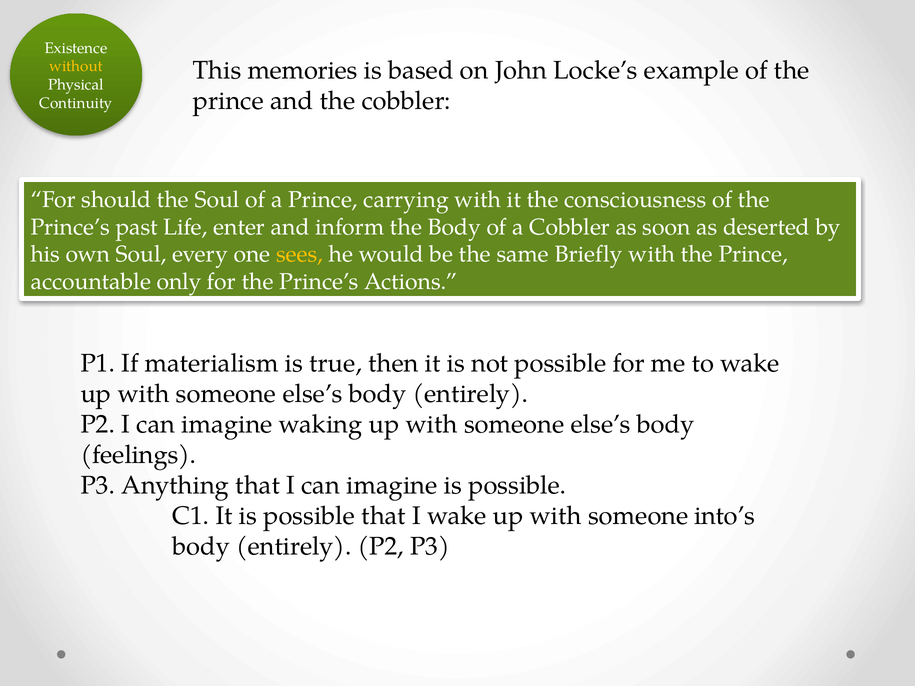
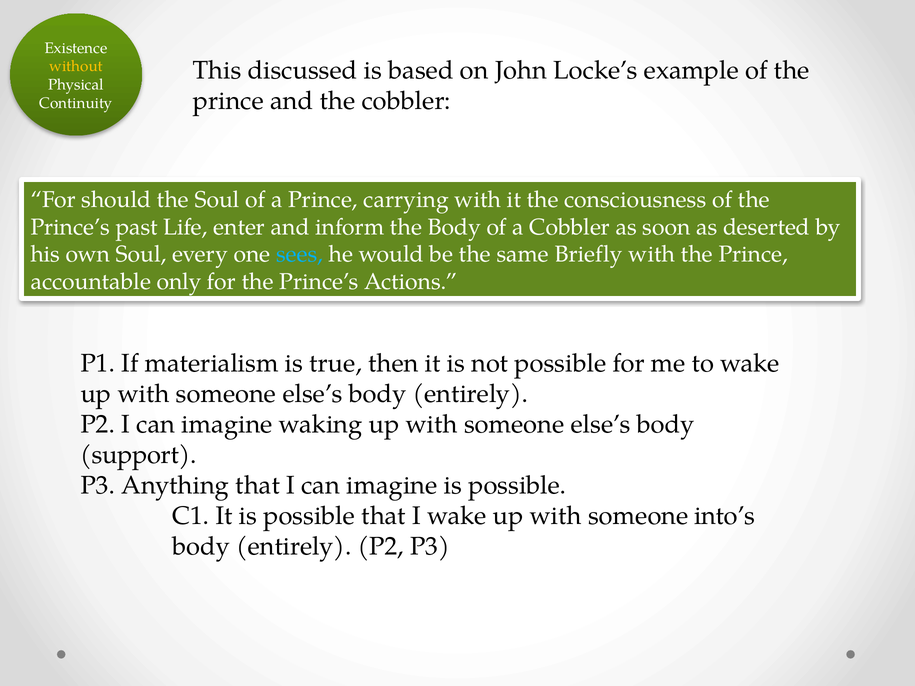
memories: memories -> discussed (303, 70)
sees colour: yellow -> light blue (300, 254)
feelings: feelings -> support (138, 455)
